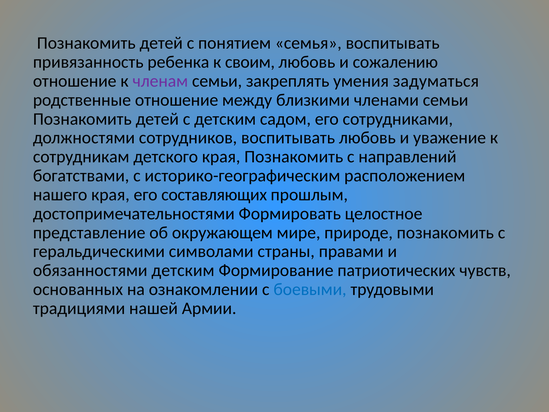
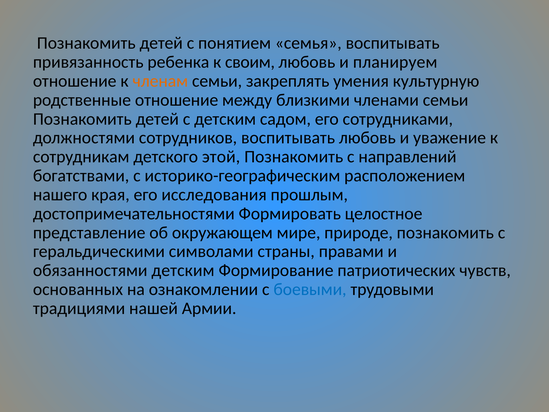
сожалению: сожалению -> планируем (395, 62)
членам colour: purple -> orange (160, 81)
задуматься: задуматься -> культурную (436, 81)
детского края: края -> этой (221, 157)
составляющих: составляющих -> исследования (214, 195)
